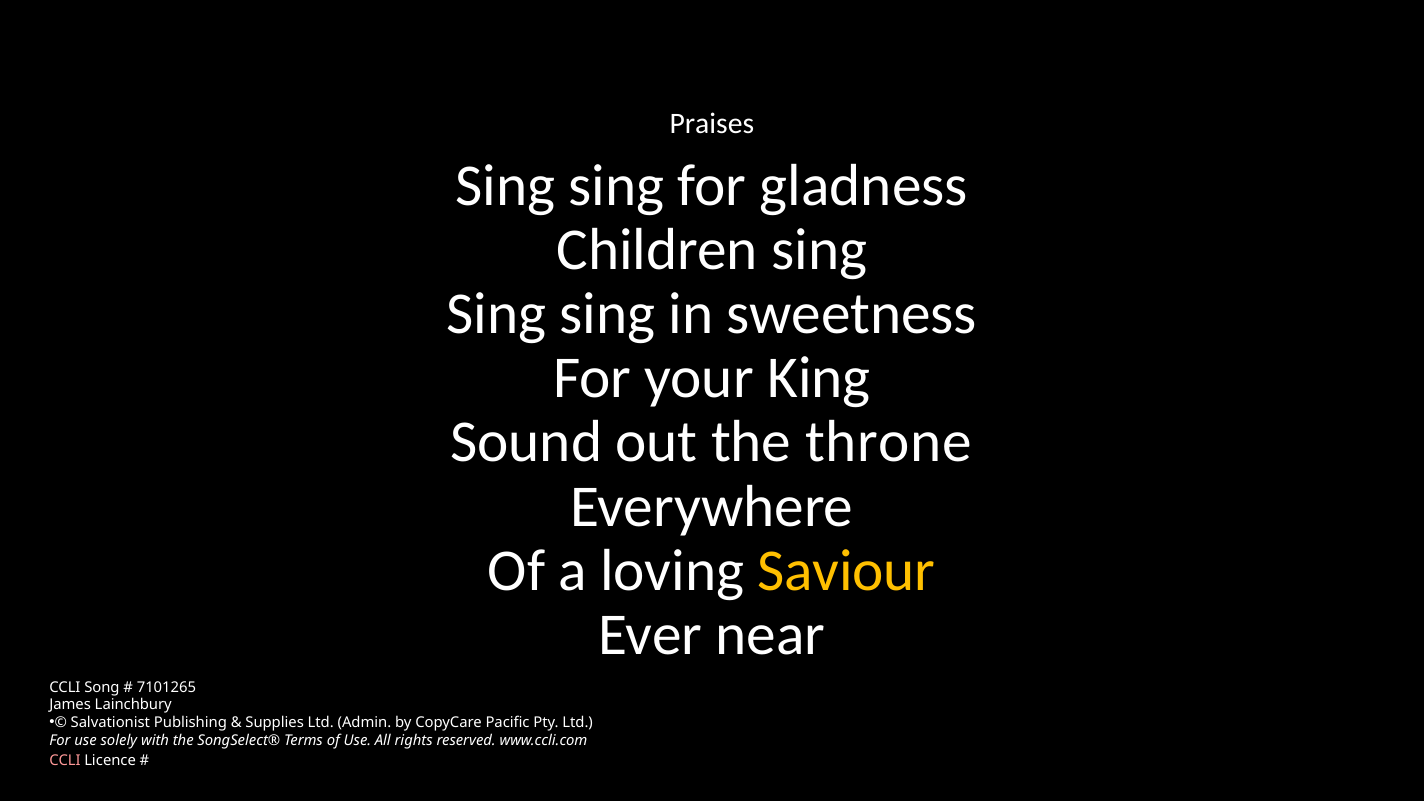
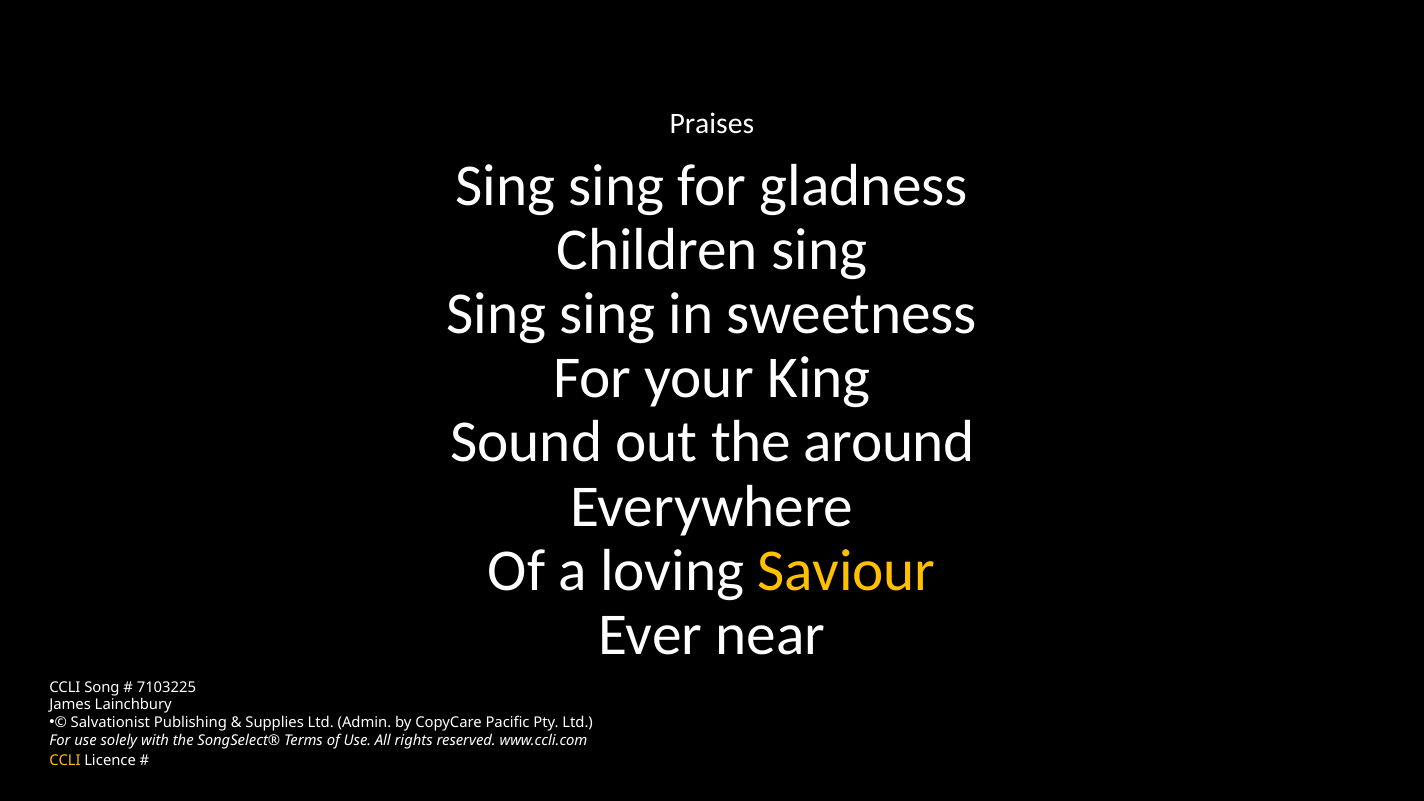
throne: throne -> around (889, 442)
7101265: 7101265 -> 7103225 (166, 687)
CCLI colour: pink -> yellow (65, 761)
